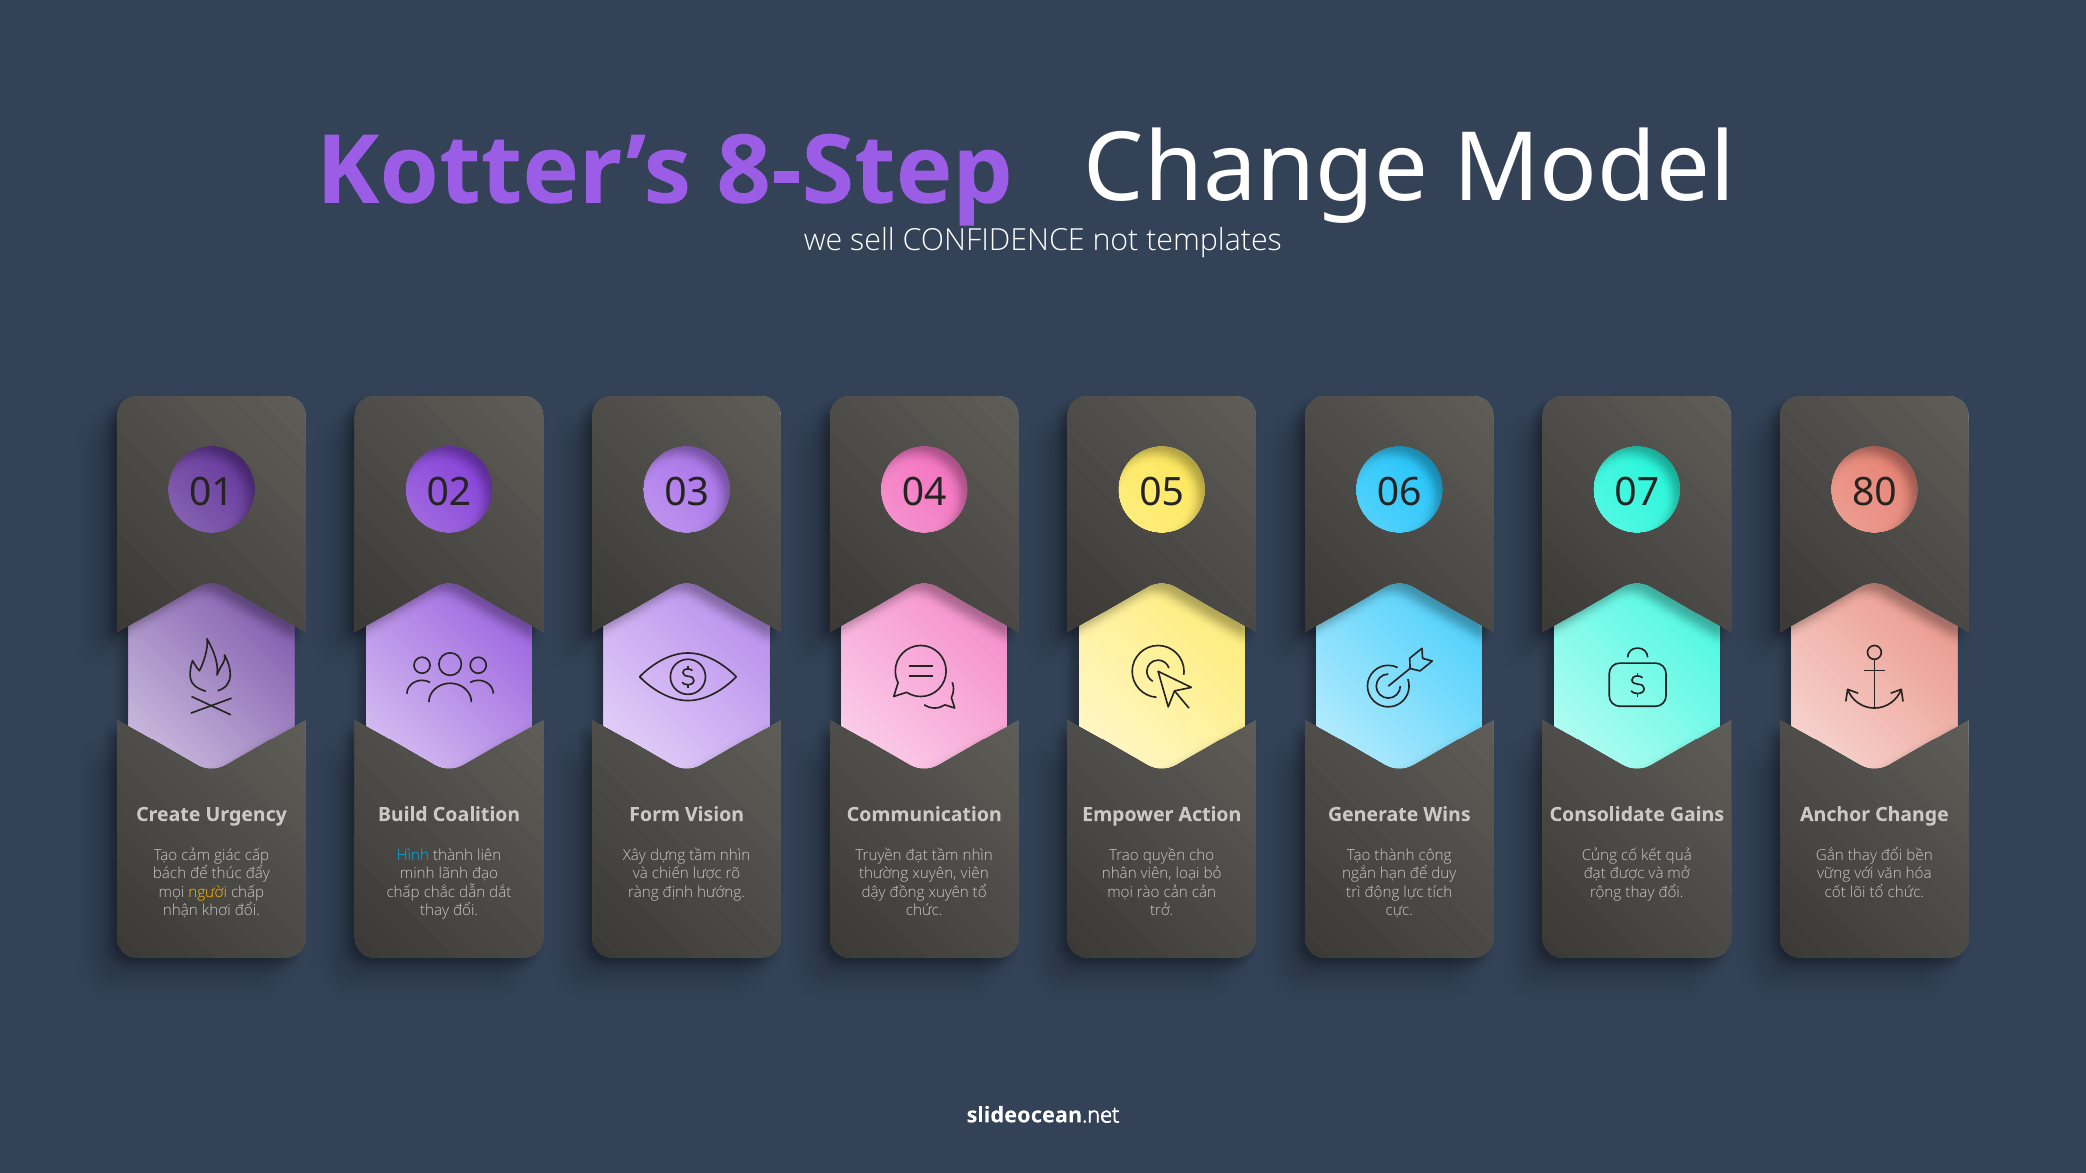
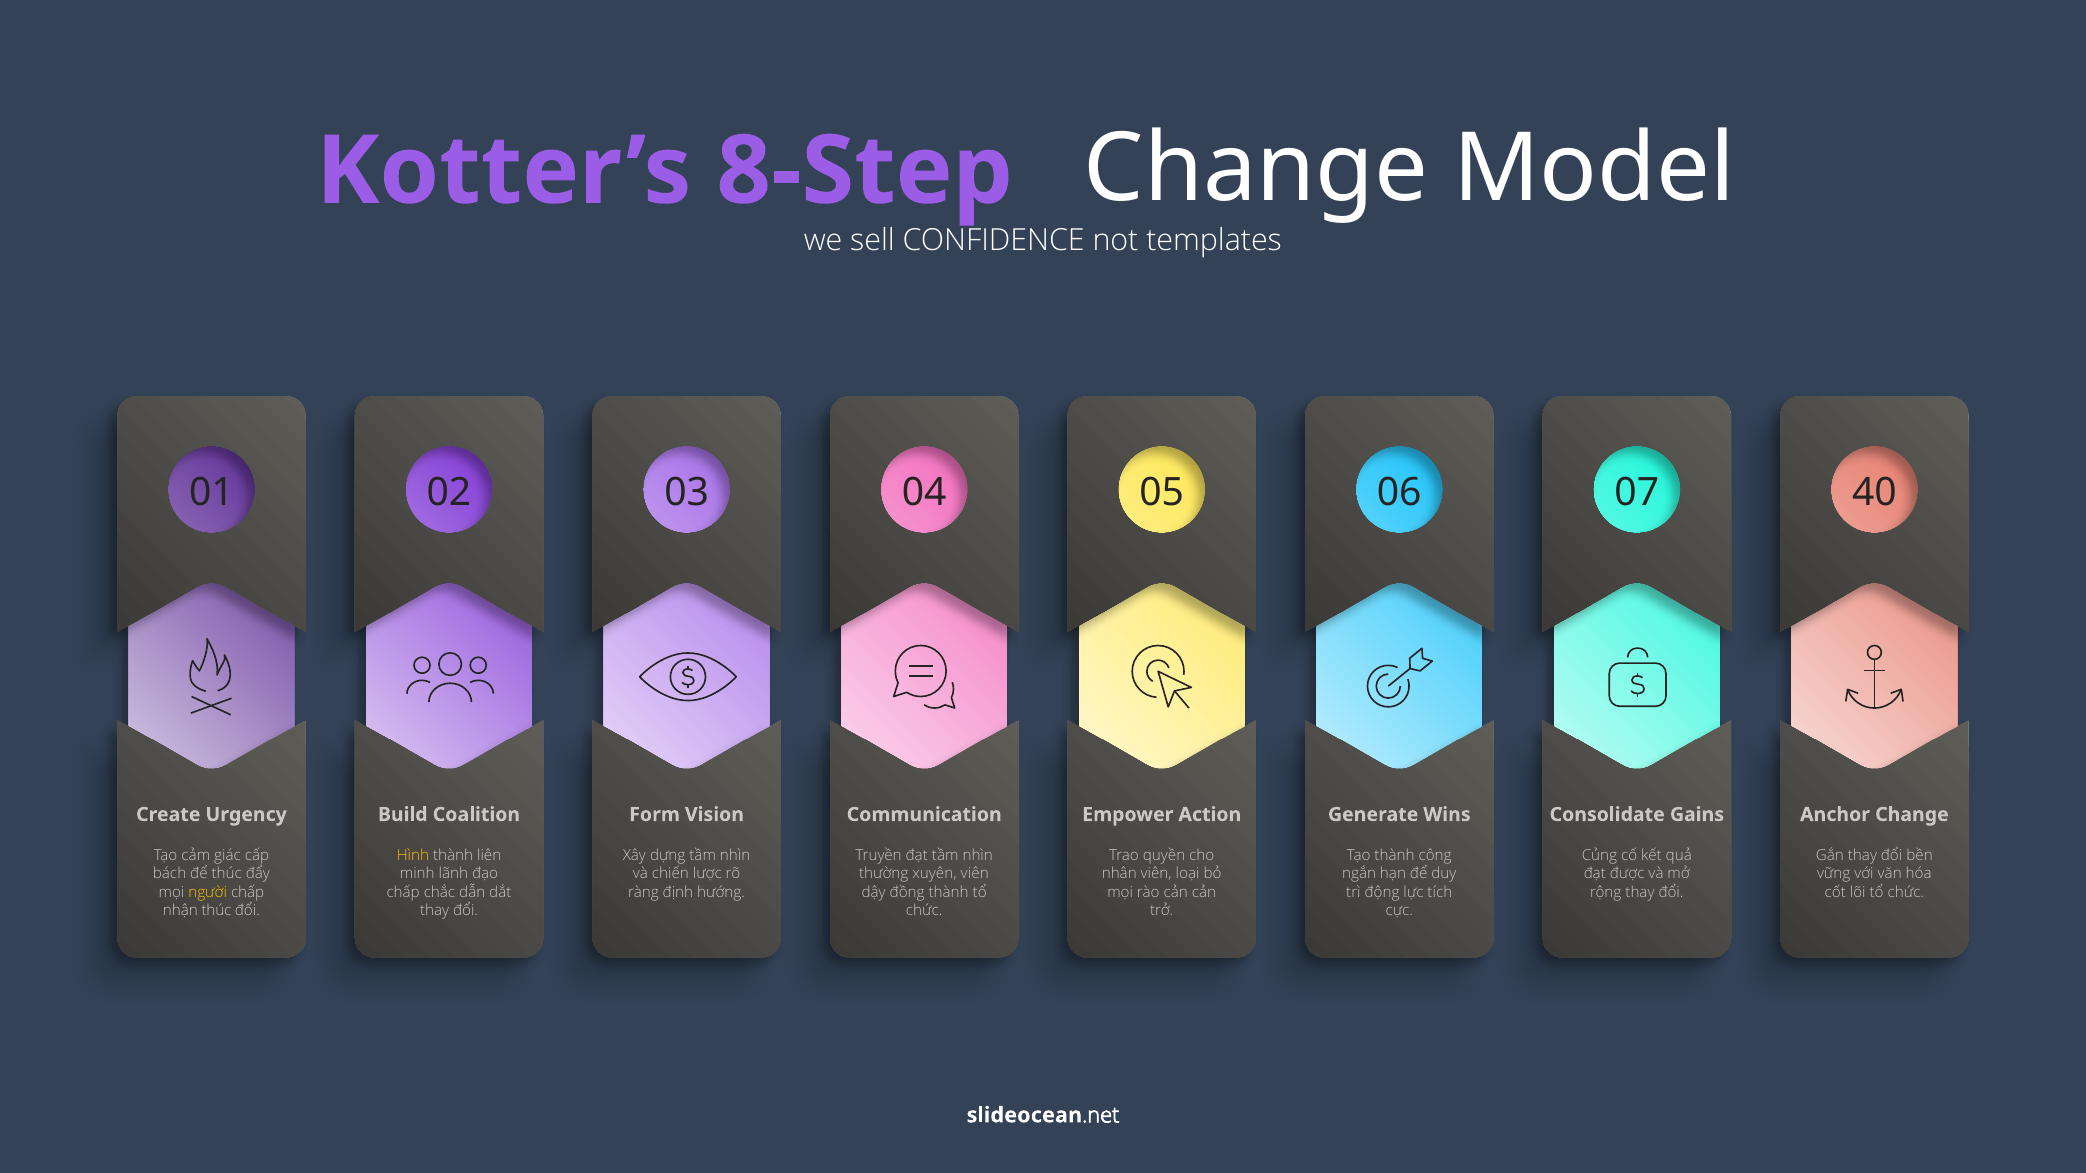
80: 80 -> 40 (1874, 492)
Hình colour: light blue -> yellow (413, 856)
đồng xuyên: xuyên -> thành (949, 892)
nhận khơi: khơi -> thúc (216, 911)
